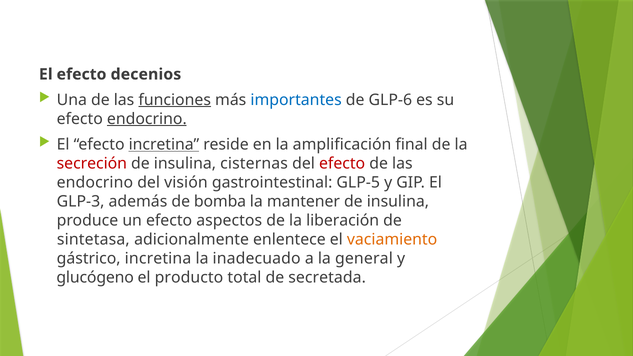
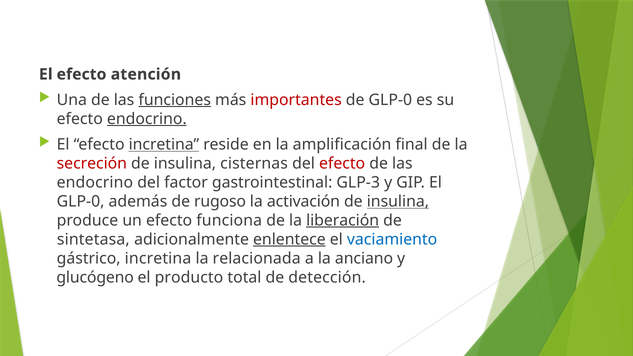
decenios: decenios -> atención (146, 74)
importantes colour: blue -> red (296, 100)
de GLP-6: GLP-6 -> GLP-0 (390, 100)
visión: visión -> factor (186, 182)
GLP-5: GLP-5 -> GLP-3 (358, 182)
GLP-3: GLP-3 -> GLP-0 (81, 201)
bomba: bomba -> rugoso (220, 201)
mantener: mantener -> activación (303, 201)
insulina underline: none -> present (398, 201)
aspectos: aspectos -> funciona (229, 220)
liberación underline: none -> present (343, 220)
enlentece underline: none -> present (289, 239)
vaciamiento colour: orange -> blue (392, 239)
inadecuado: inadecuado -> relacionada (257, 258)
general: general -> anciano (364, 258)
secretada: secretada -> detección (327, 277)
